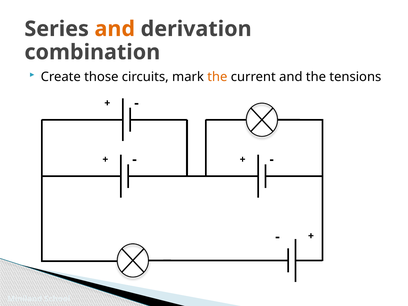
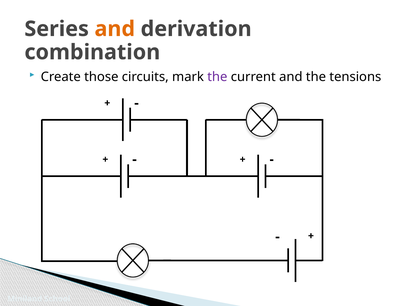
the colour: orange -> purple (217, 77)
